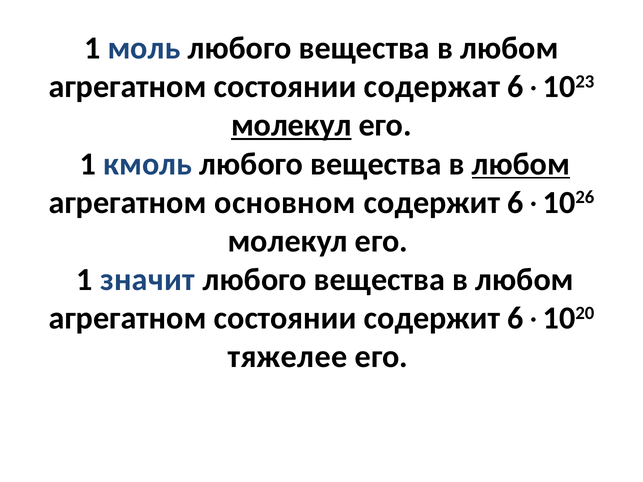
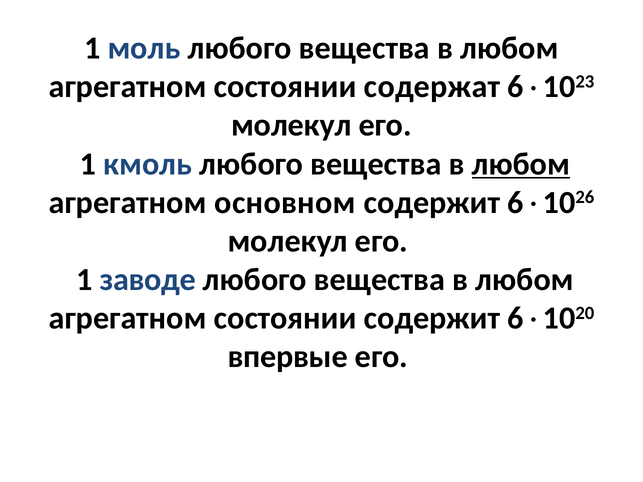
молекул underline: present -> none (291, 125)
значит: значит -> заводе (148, 280)
тяжелее: тяжелее -> впервые (288, 357)
